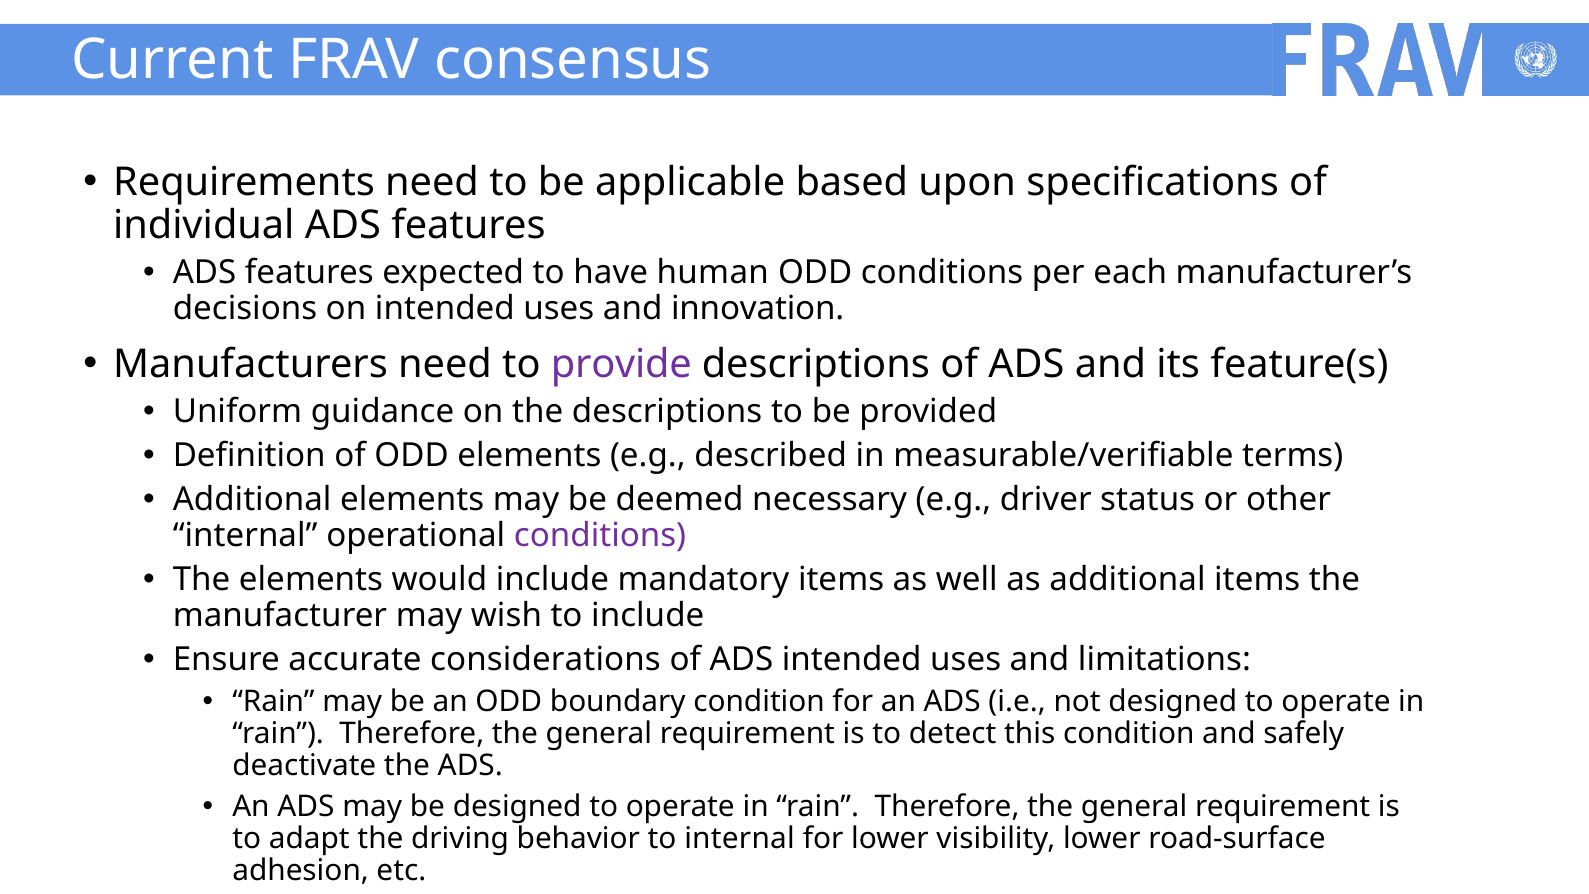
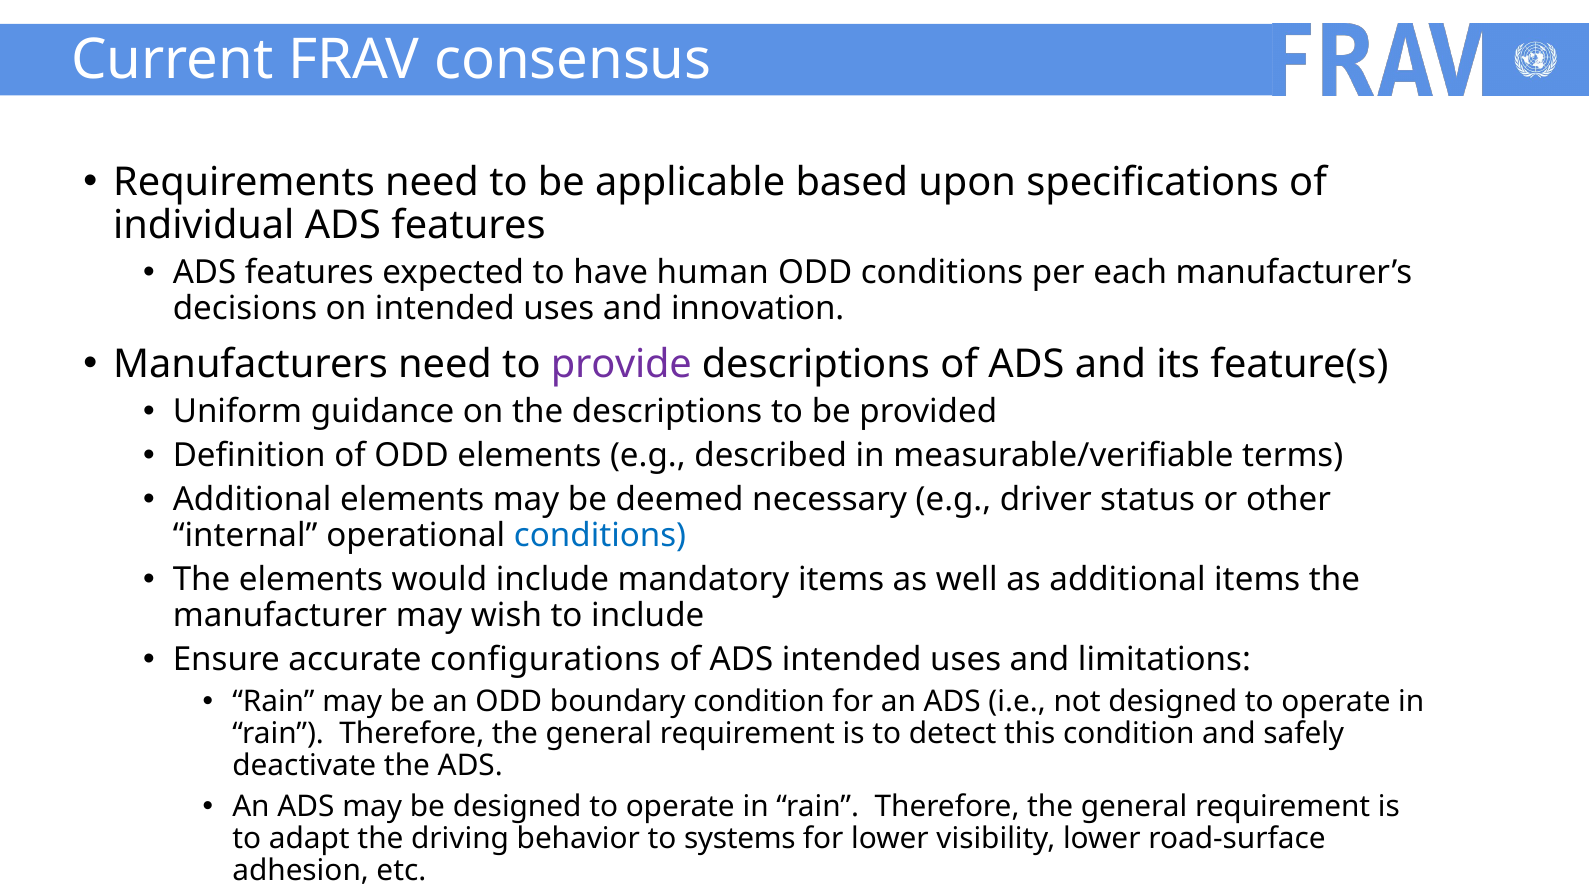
conditions colour: purple -> blue (600, 536)
considerations: considerations -> configurations (545, 659)
to internal: internal -> systems (740, 839)
